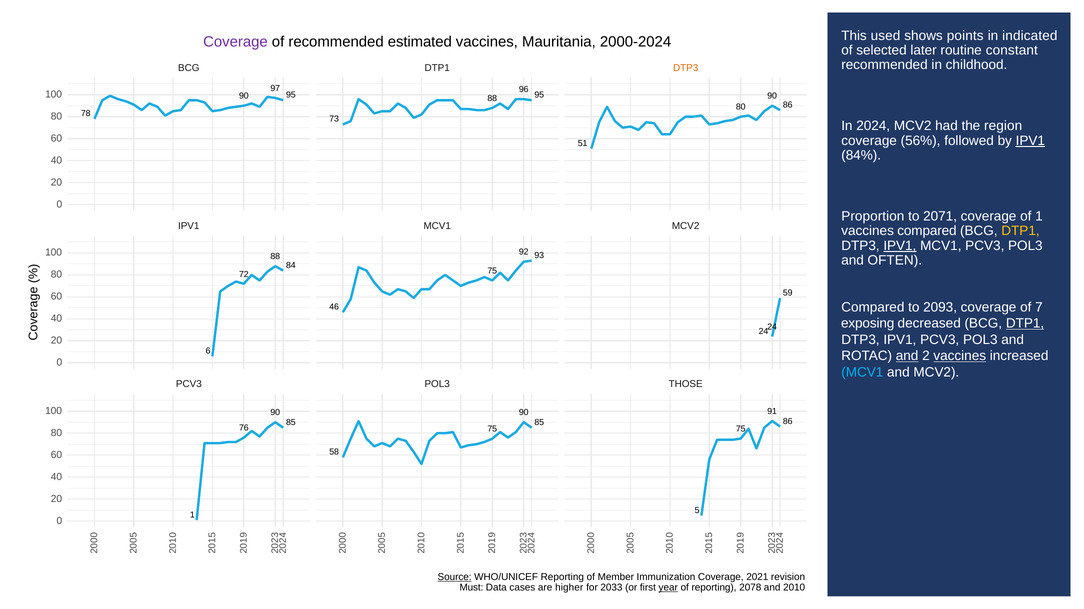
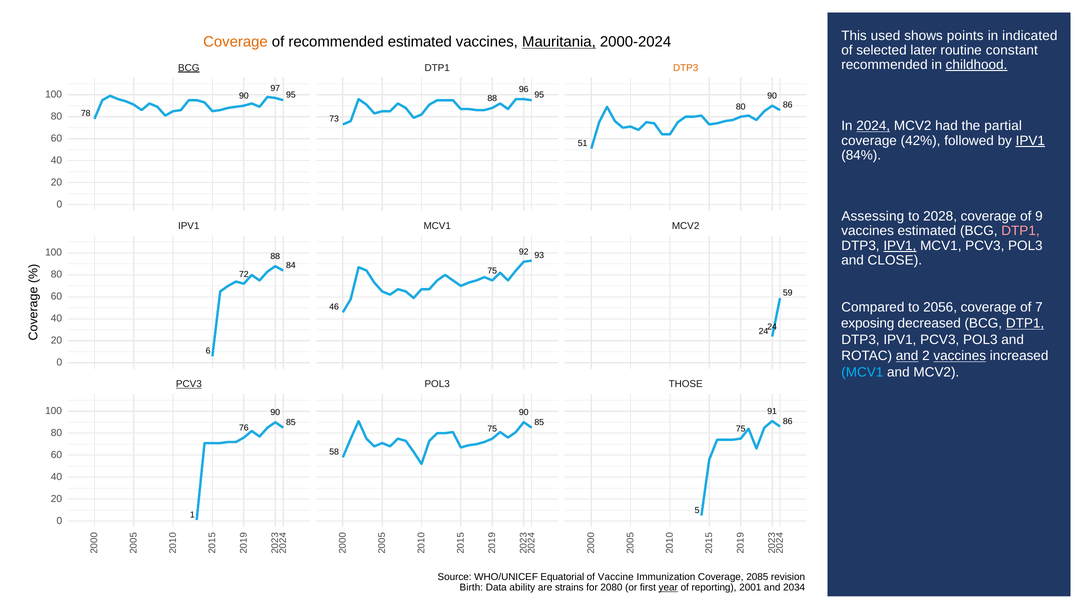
Coverage colour: purple -> orange (235, 42)
Mauritania underline: none -> present (559, 42)
childhood underline: none -> present (977, 65)
BCG underline: none -> present (189, 68)
2024 underline: none -> present (873, 126)
region: region -> partial (1003, 126)
56%: 56% -> 42% (921, 141)
Proportion: Proportion -> Assessing (873, 217)
2071: 2071 -> 2028 (940, 217)
of 1: 1 -> 9 (1039, 217)
vaccines compared: compared -> estimated (927, 231)
DTP1 colour: yellow -> pink (1020, 231)
OFTEN: OFTEN -> CLOSE (895, 261)
2093: 2093 -> 2056 (940, 308)
PCV3 underline: none -> present (189, 385)
Source underline: present -> none (455, 578)
WHO/UNICEF Reporting: Reporting -> Equatorial (562, 578)
Member: Member -> Vaccine (616, 578)
2021: 2021 -> 2085 (757, 578)
Must: Must -> Birth (471, 588)
cases: cases -> ability (522, 588)
higher: higher -> strains (569, 588)
2033: 2033 -> 2080 (611, 588)
2078: 2078 -> 2001 (750, 588)
2010: 2010 -> 2034 (794, 588)
